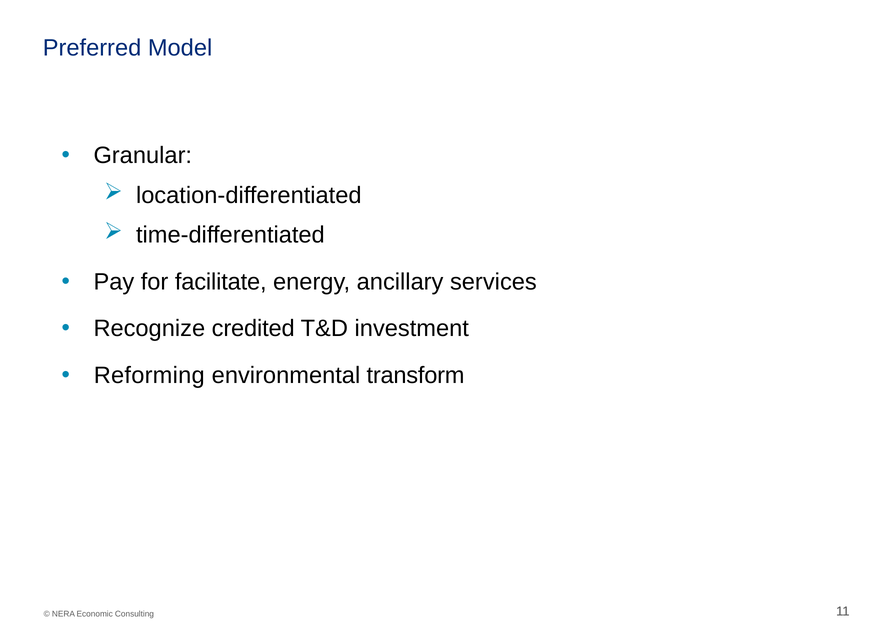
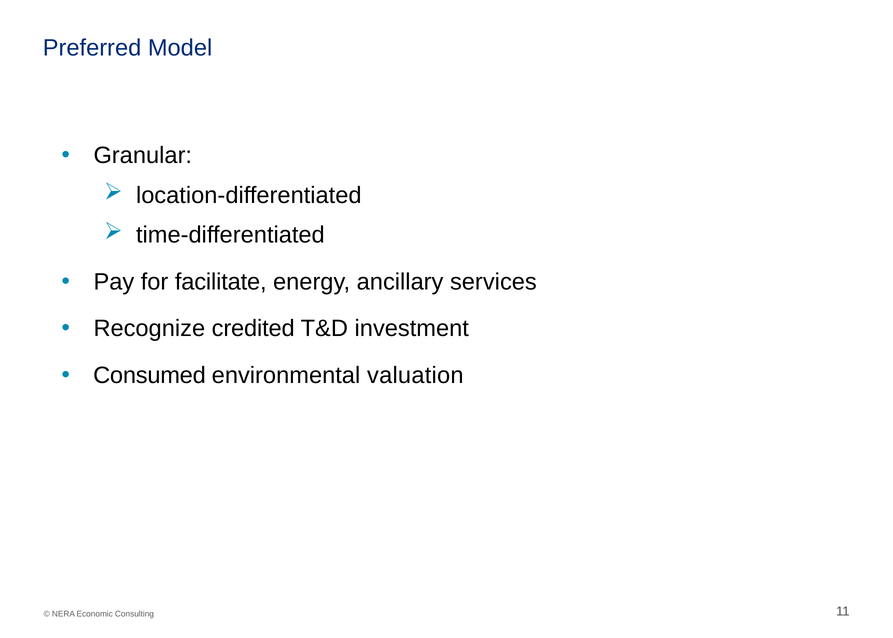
Reforming: Reforming -> Consumed (149, 375)
transform: transform -> valuation (415, 375)
